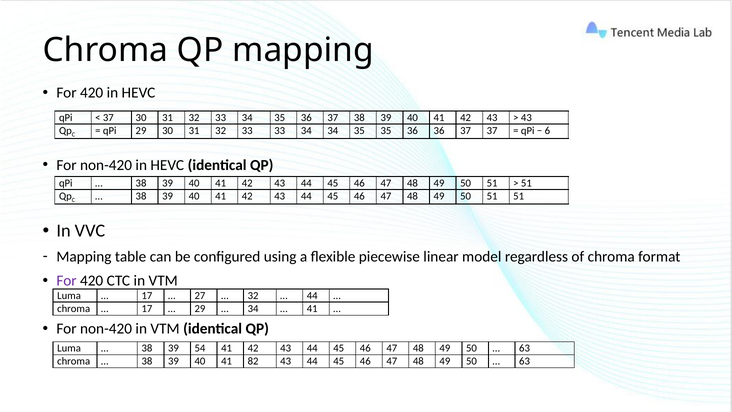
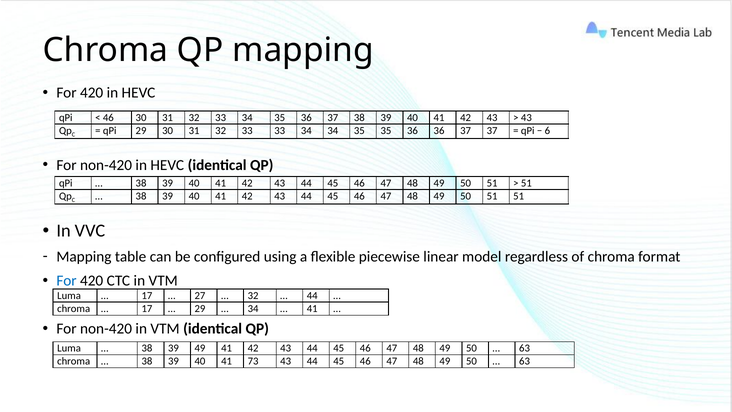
37: 37 -> 46 (108, 118)
For colour: purple -> blue (67, 280)
39 54: 54 -> 49 (200, 348)
82: 82 -> 73 (253, 361)
